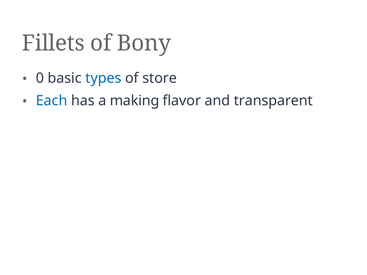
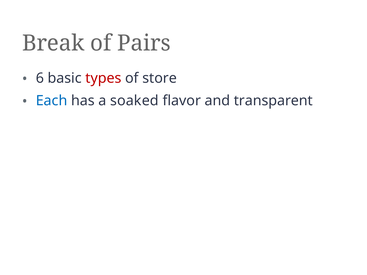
Fillets: Fillets -> Break (53, 43)
Bony: Bony -> Pairs (144, 43)
0: 0 -> 6 (40, 78)
types colour: blue -> red (103, 78)
making: making -> soaked (134, 101)
